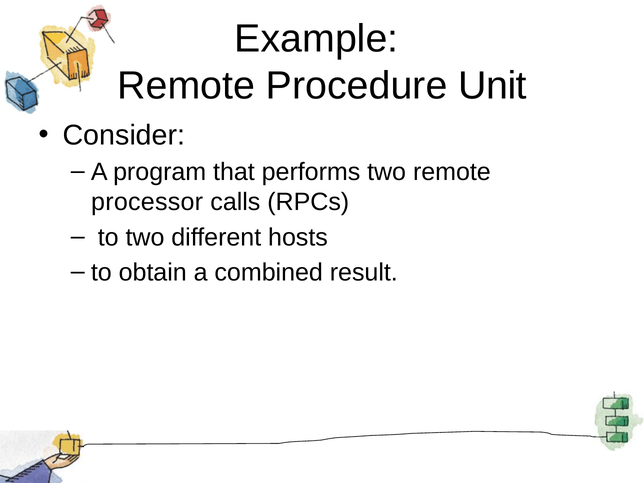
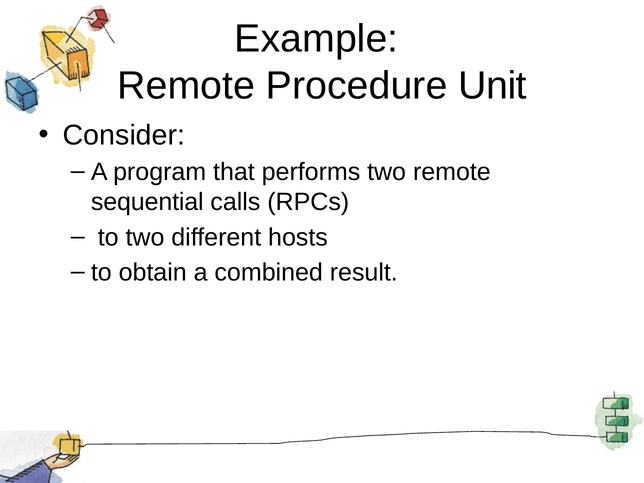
processor: processor -> sequential (147, 202)
